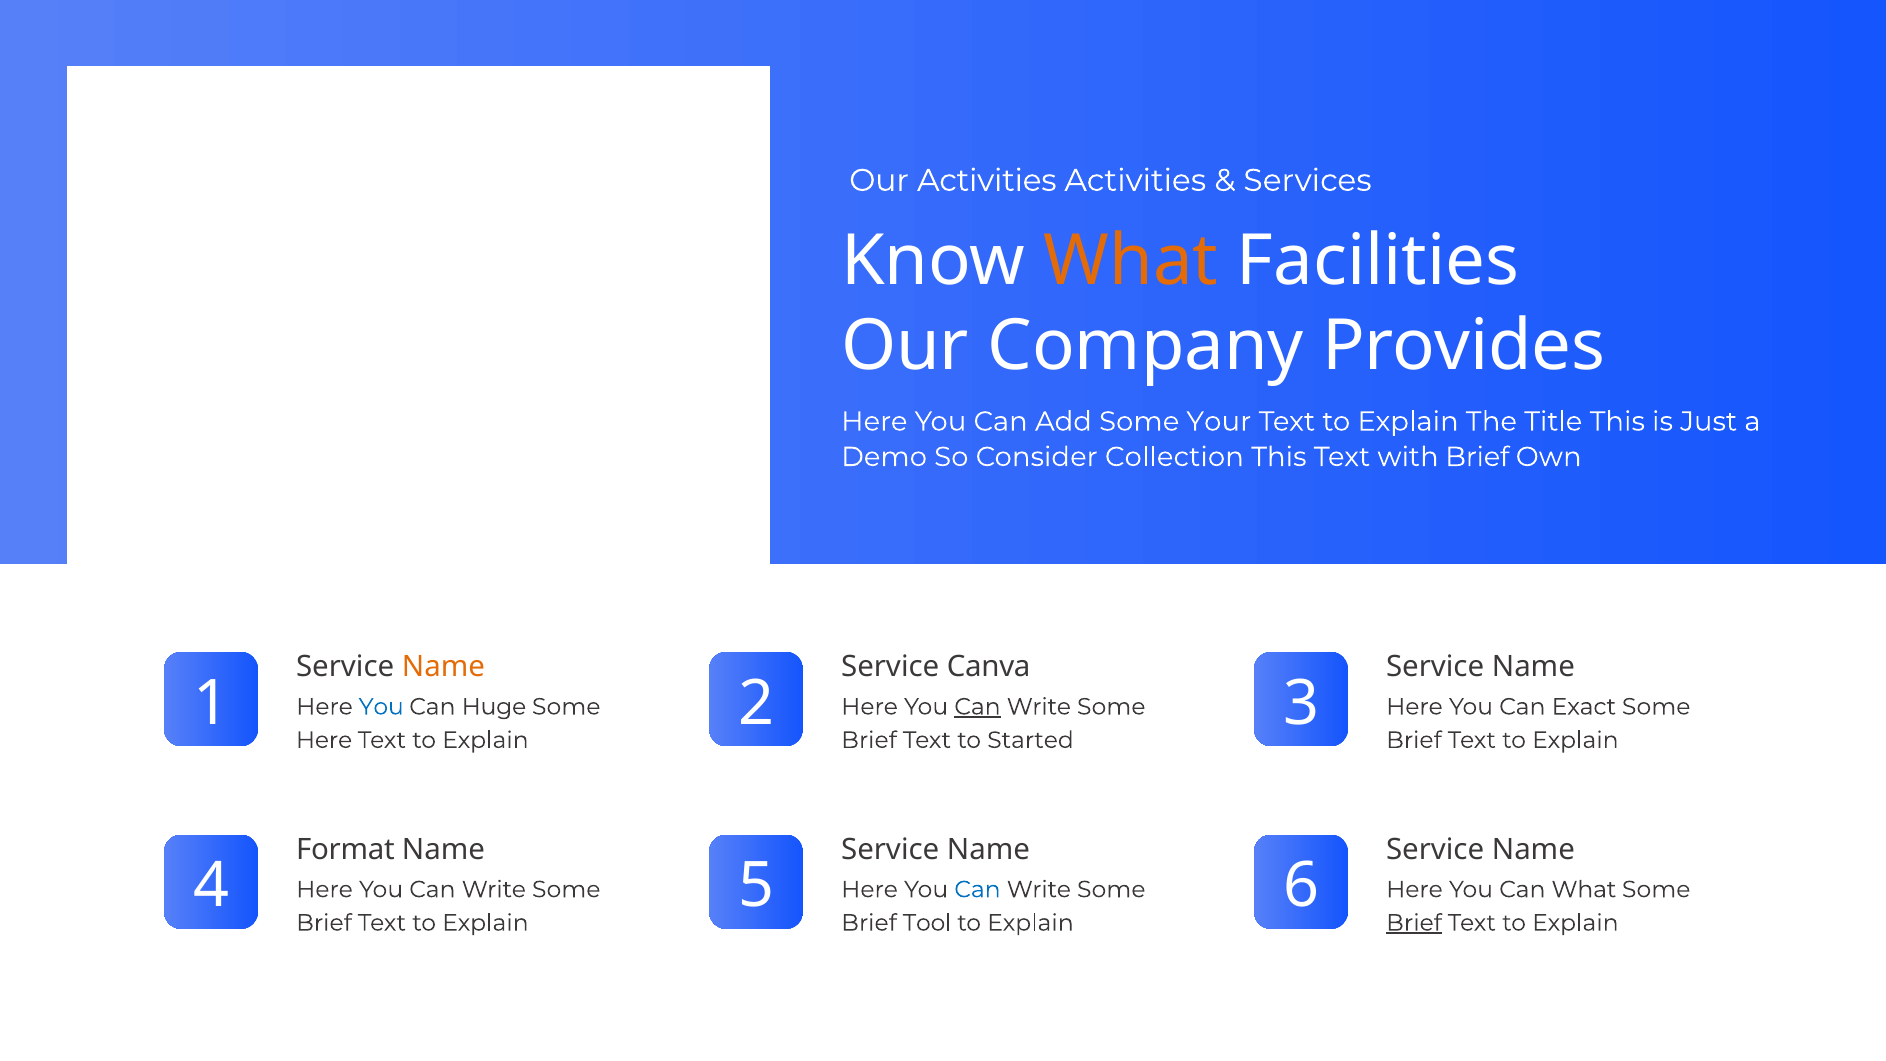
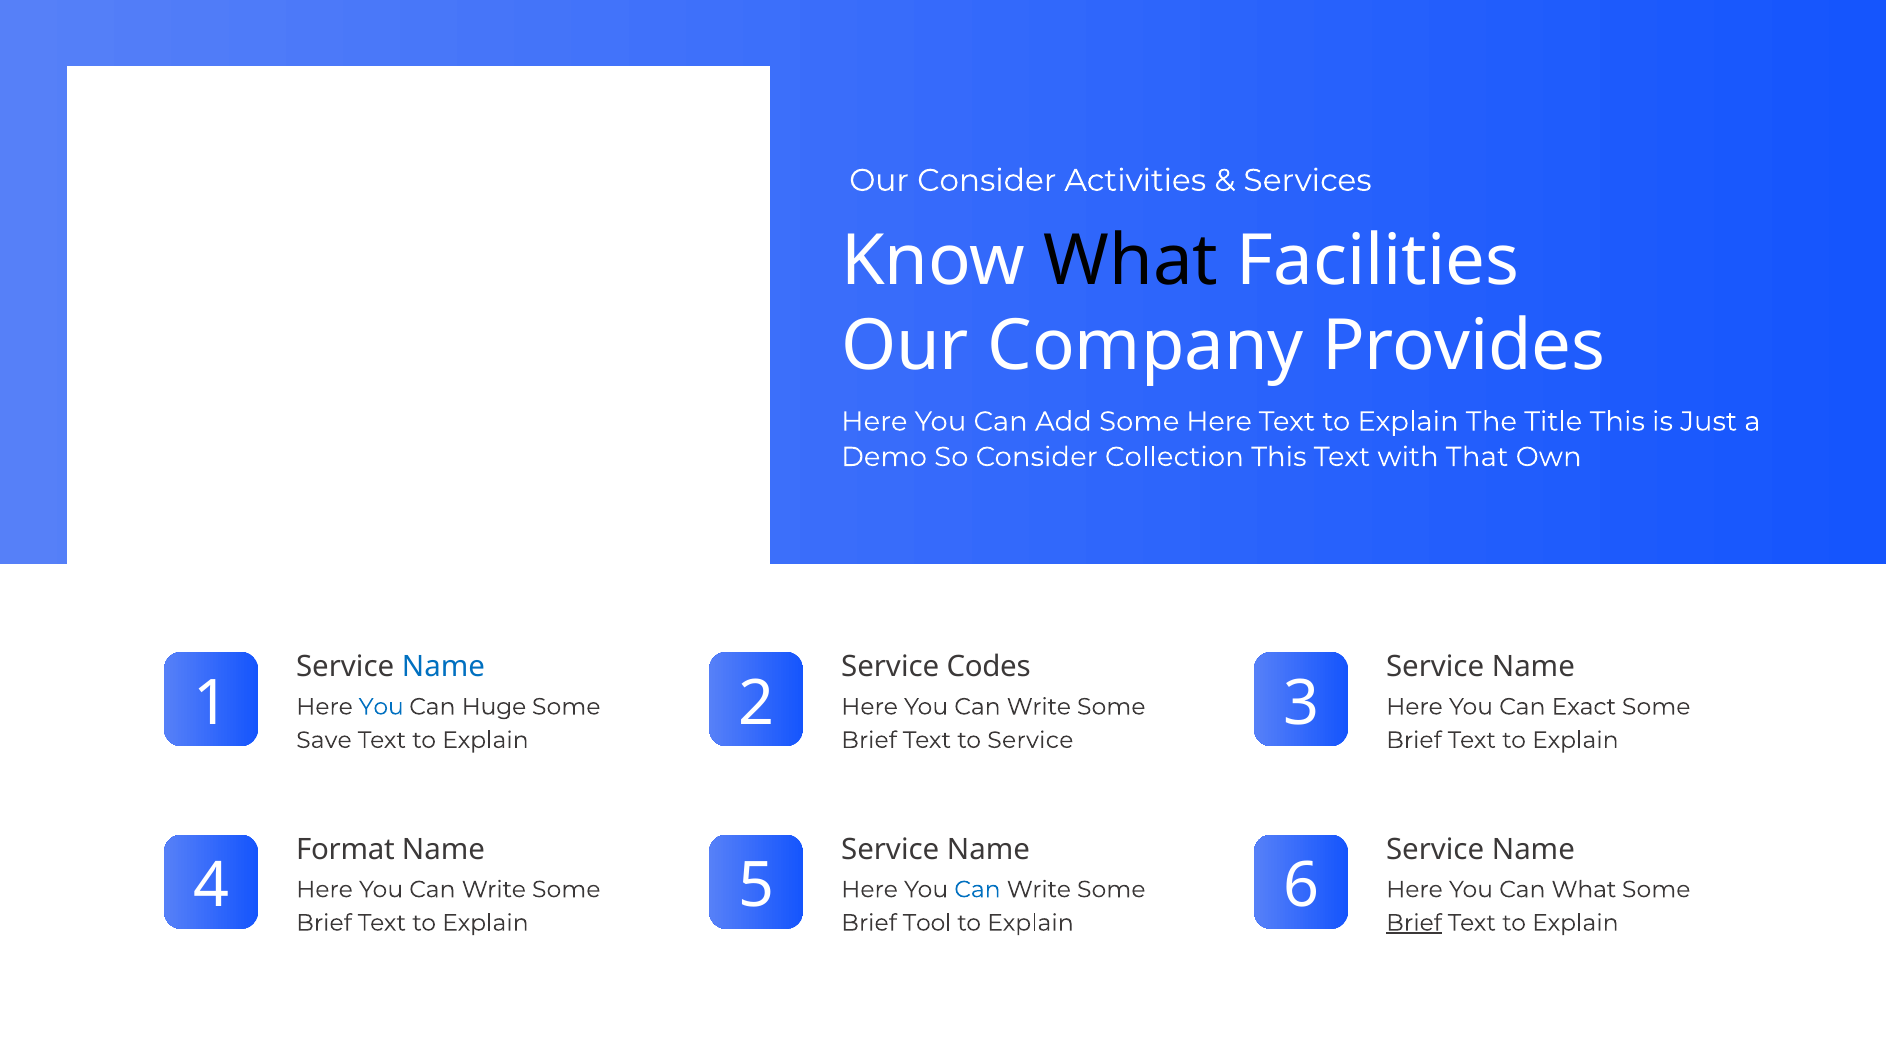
Our Activities: Activities -> Consider (987, 180)
What colour: orange -> black (1131, 261)
Some Your: Your -> Here (1219, 422)
with Brief: Brief -> That (1477, 457)
Name colour: orange -> blue (443, 667)
Canva: Canva -> Codes (989, 667)
Can underline: present -> none (977, 707)
Here: Here -> Save (324, 740)
to Started: Started -> Service (1030, 740)
